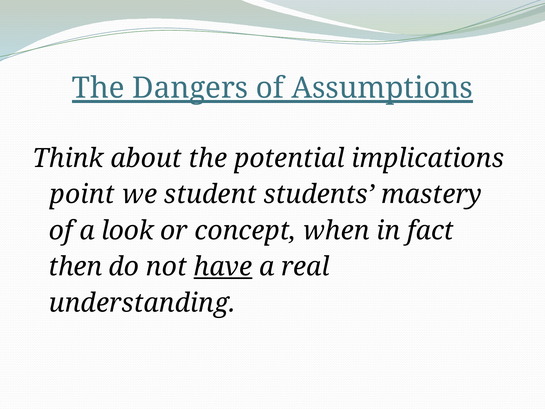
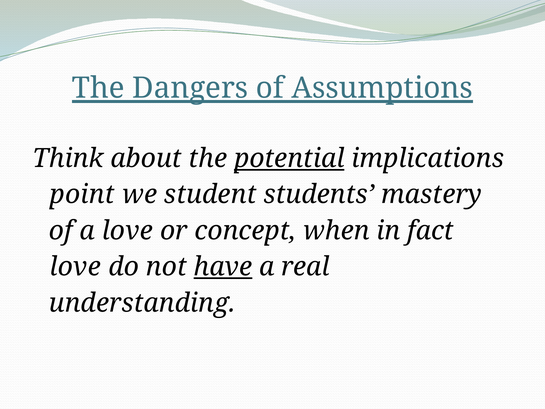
potential underline: none -> present (289, 158)
a look: look -> love (127, 231)
then: then -> love (75, 267)
